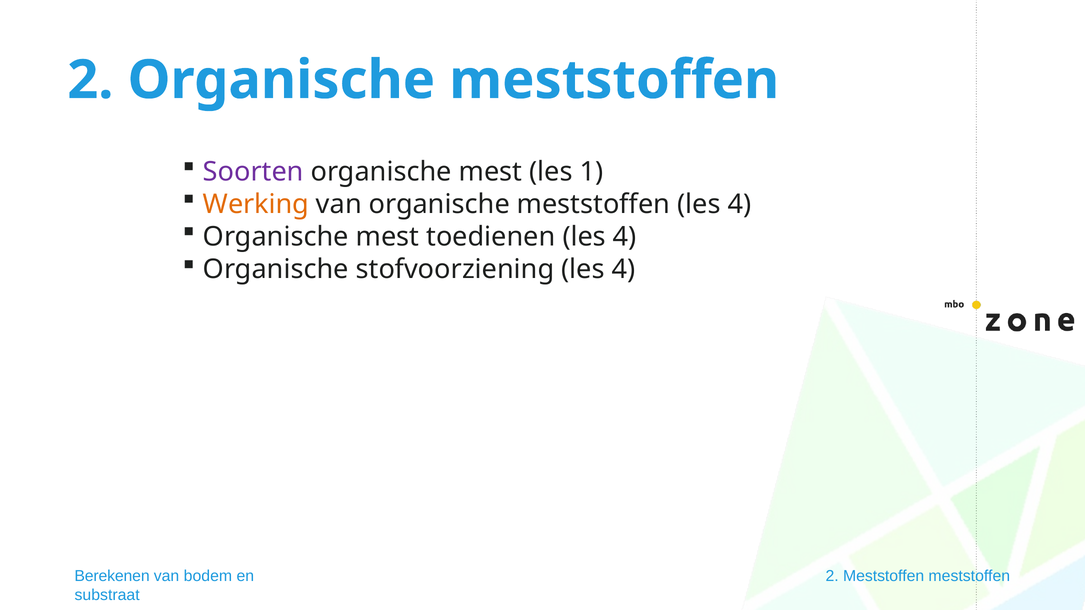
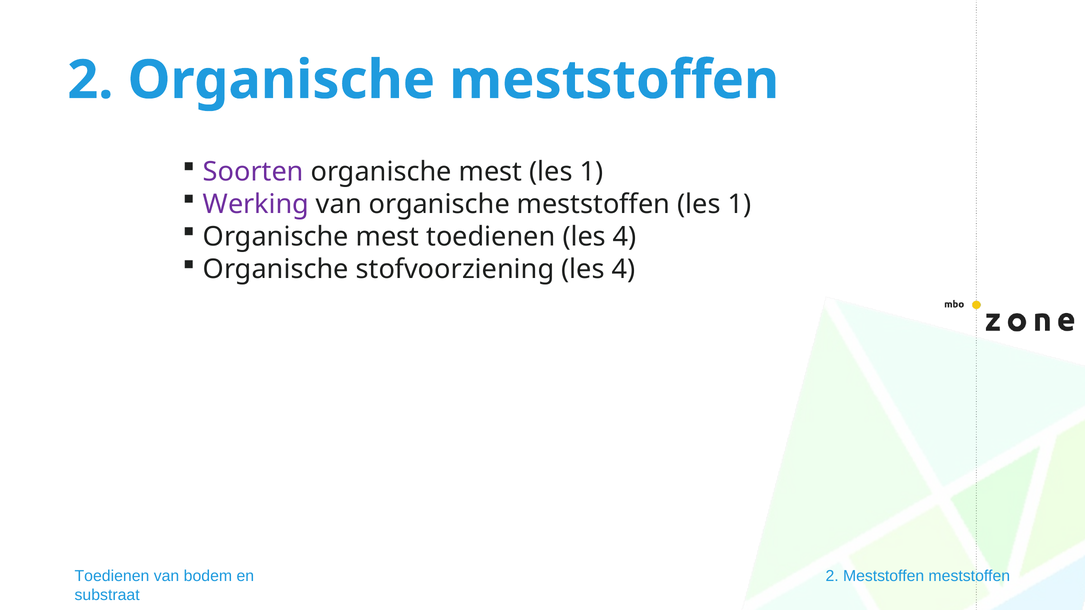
Werking colour: orange -> purple (256, 205)
meststoffen les 4: 4 -> 1 (739, 205)
Berekenen: Berekenen -> Toedienen (112, 576)
